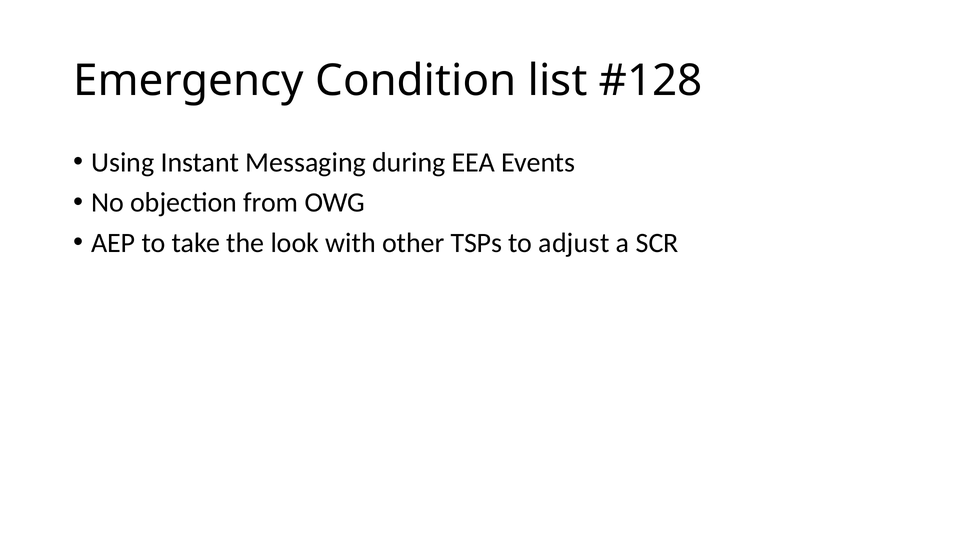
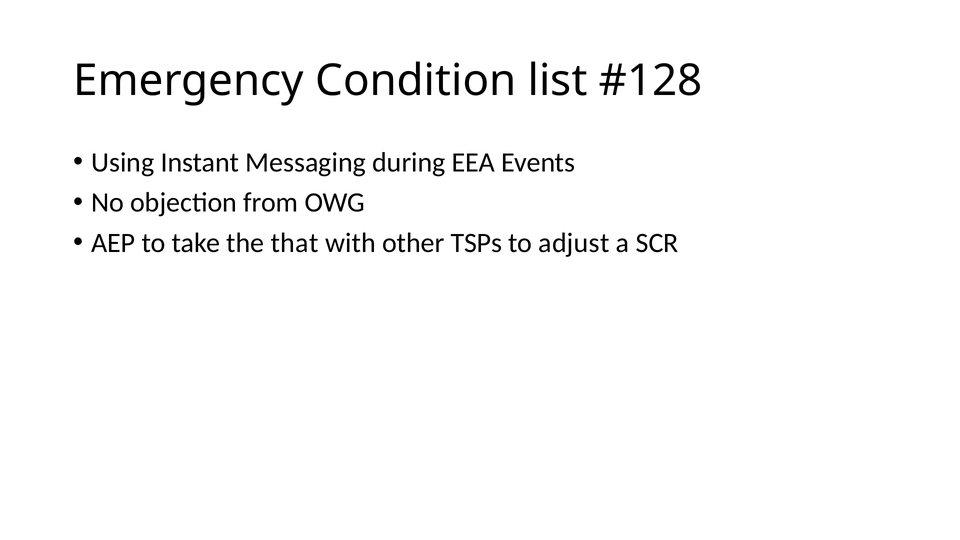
look: look -> that (295, 243)
